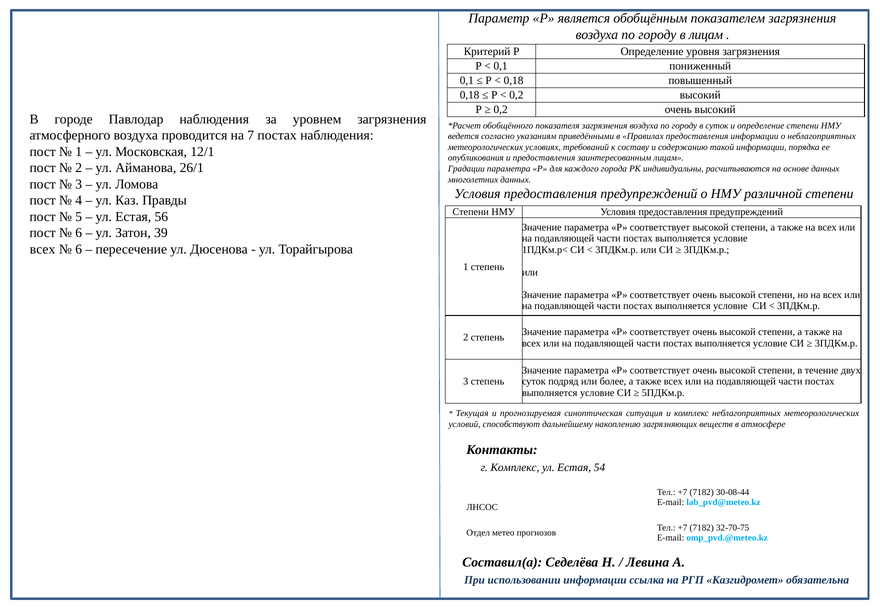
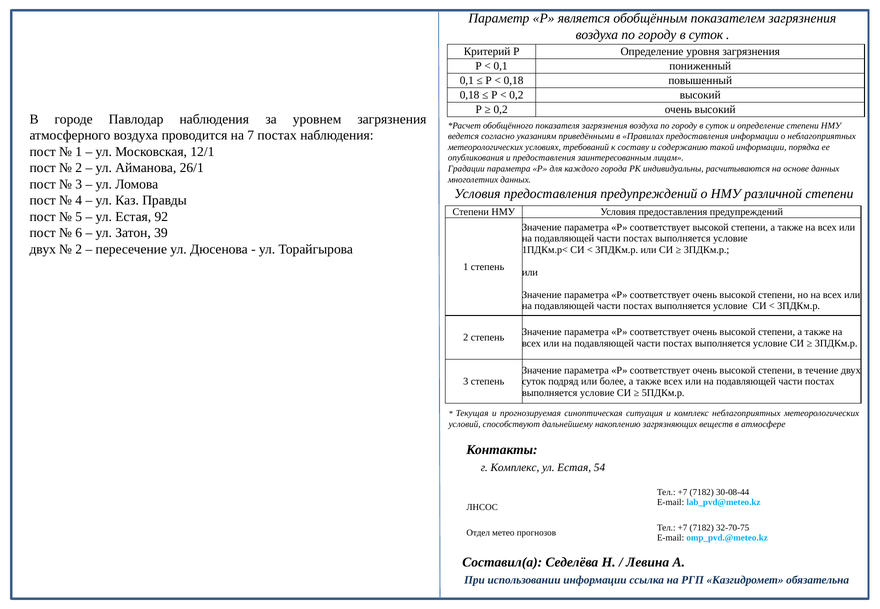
лицам: лицам -> суток (706, 35)
56: 56 -> 92 (161, 217)
всех: всех -> двух (43, 249)
6: 6 -> 2 (79, 249)
